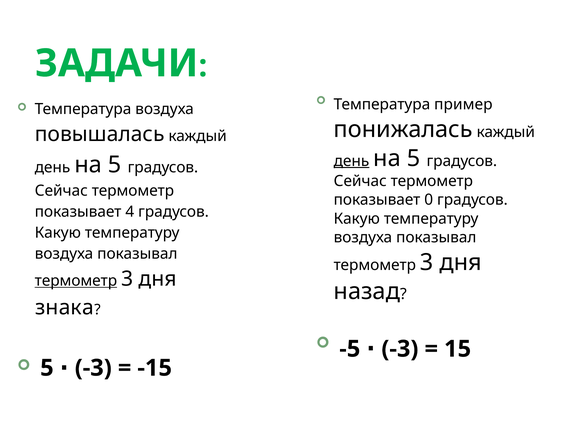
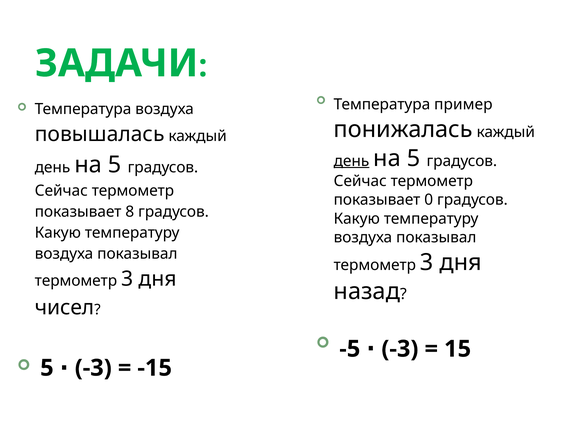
4: 4 -> 8 (130, 212)
термометр underline: present -> none (76, 281)
знака: знака -> чисел (65, 308)
